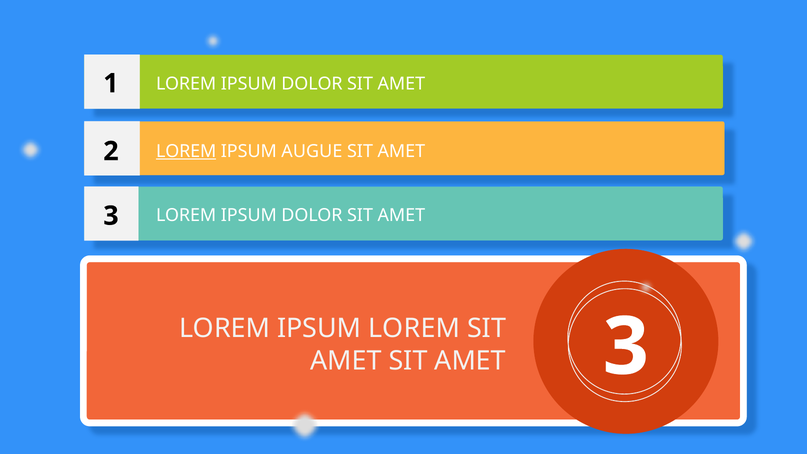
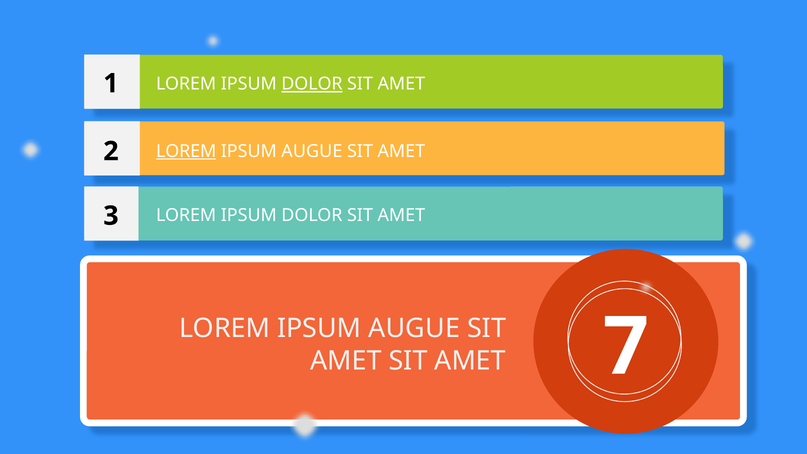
DOLOR underline: none -> present (312, 84)
LOREM: LOREM -> AUGUE (414, 329)
AMET 3: 3 -> 7 (626, 347)
